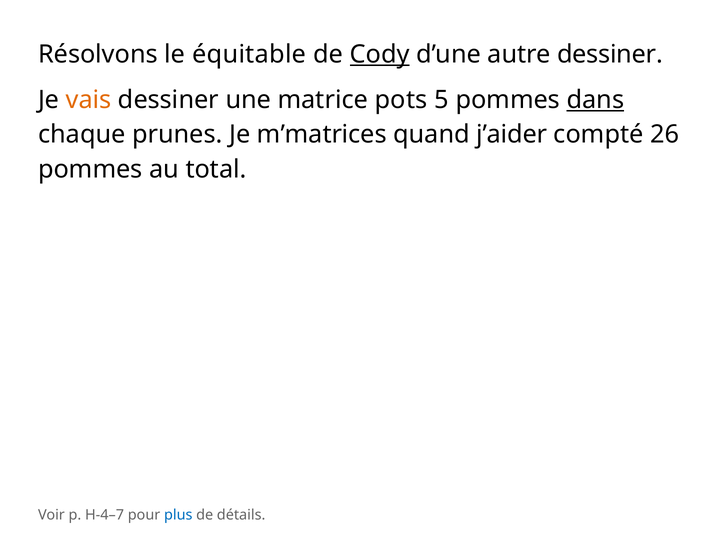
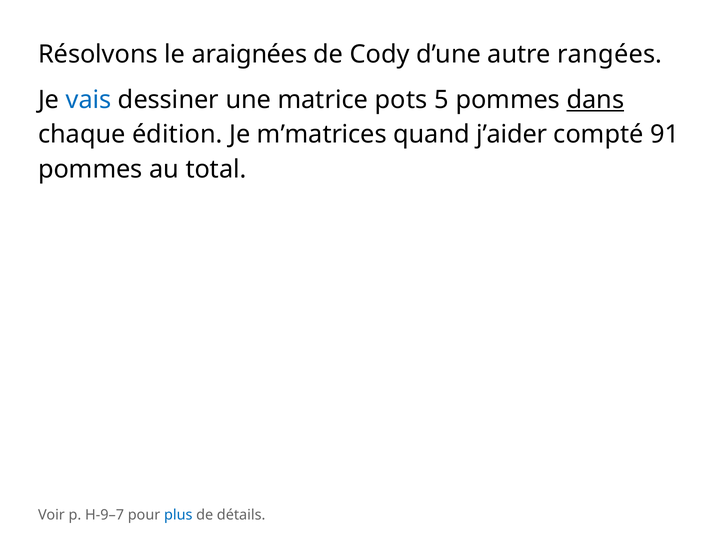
équitable: équitable -> araignées (249, 54)
Cody underline: present -> none (380, 54)
autre dessiner: dessiner -> rangées (610, 54)
vais colour: orange -> blue (89, 100)
prunes: prunes -> édition (177, 135)
26: 26 -> 91 (665, 135)
H-4–7: H-4–7 -> H-9–7 (105, 515)
